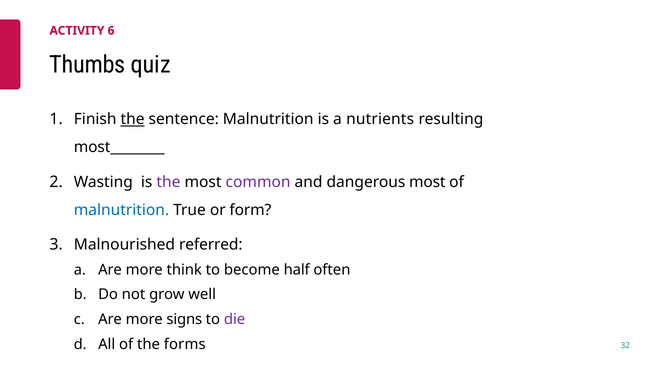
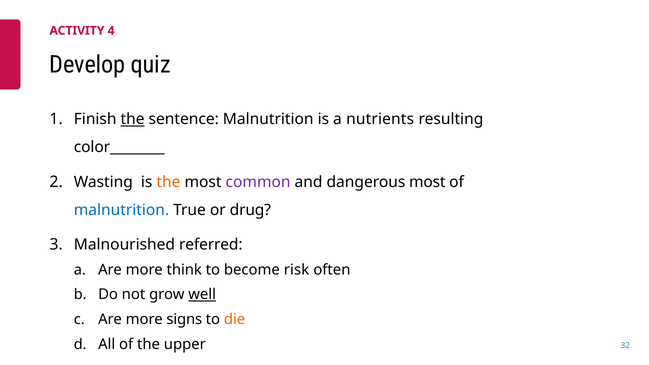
6: 6 -> 4 (111, 31)
Thumbs: Thumbs -> Develop (87, 65)
most________: most________ -> color________ (119, 147)
the colour: purple -> orange (168, 182)
form: form -> drug (250, 210)
half: half -> risk (297, 270)
well underline: none -> present (202, 295)
die colour: purple -> orange (235, 319)
forms: forms -> upper (185, 344)
